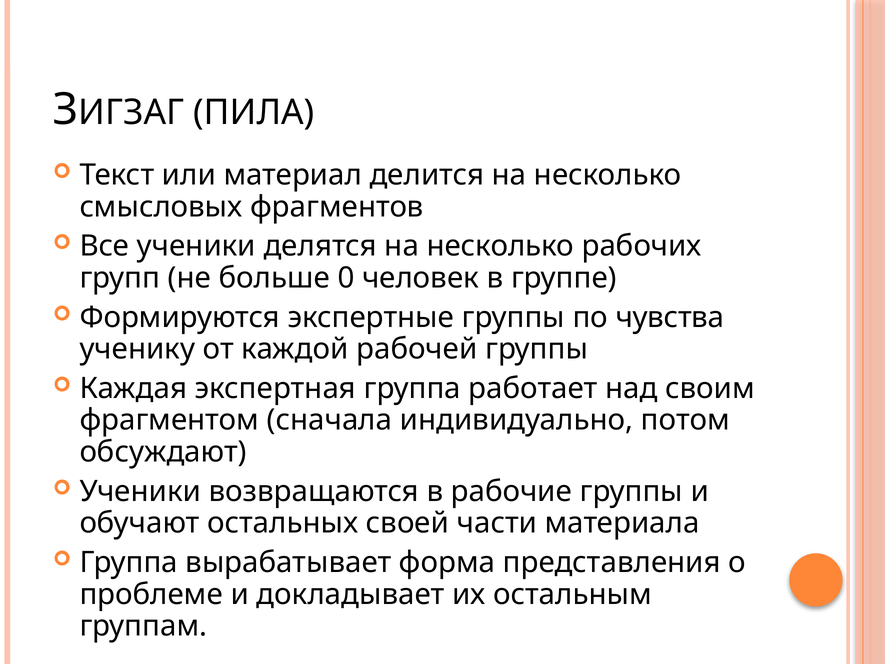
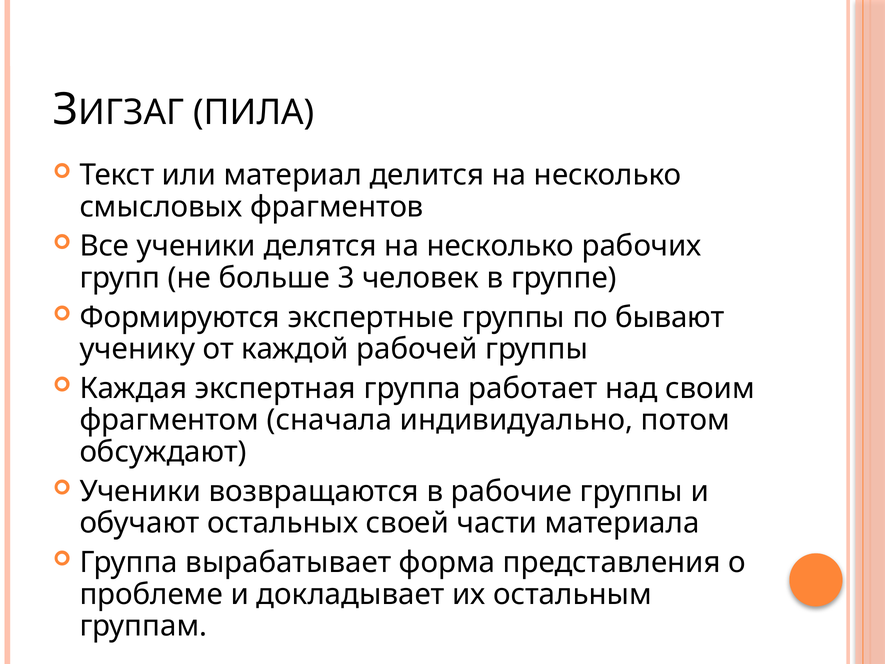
0: 0 -> 3 (346, 278)
чувства: чувства -> бывают (670, 317)
